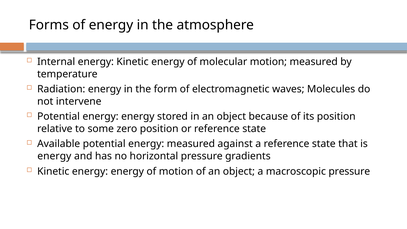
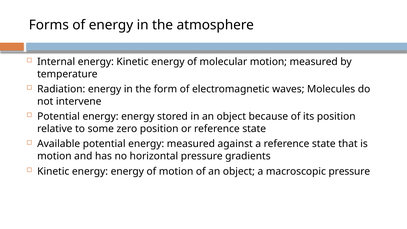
energy: energy -> motion (54, 156)
